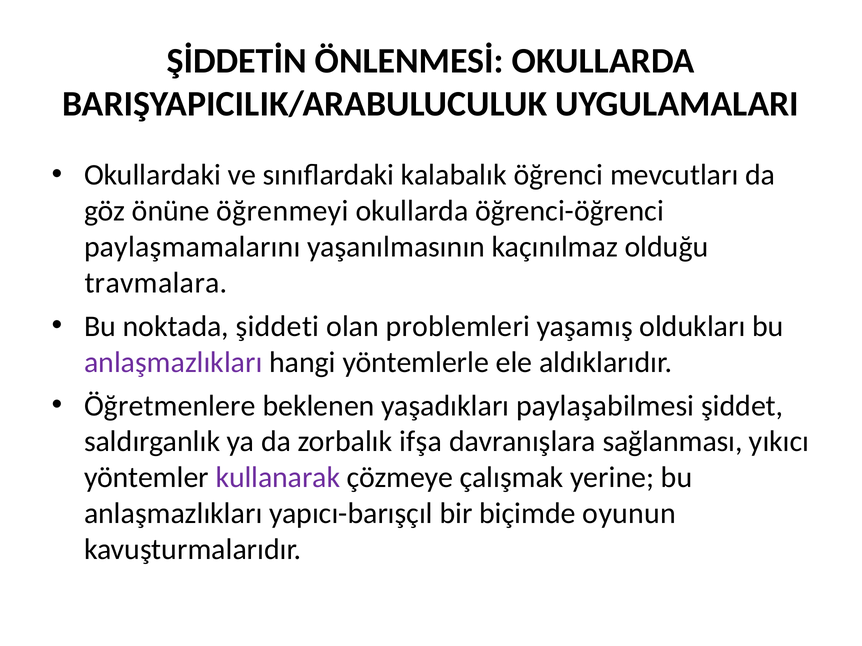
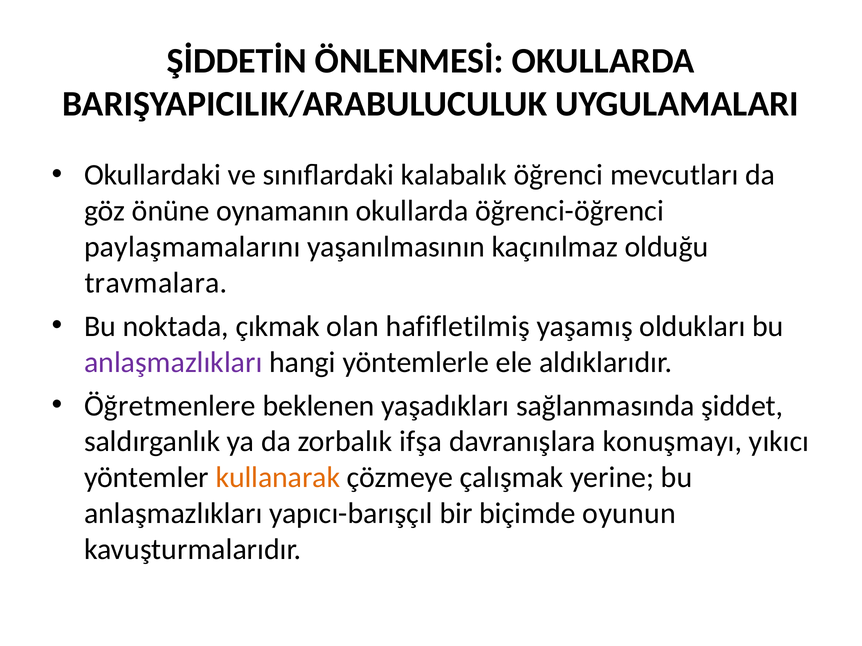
öğrenmeyi: öğrenmeyi -> oynamanın (283, 211)
şiddeti: şiddeti -> çıkmak (278, 327)
problemleri: problemleri -> hafifletilmiş (458, 327)
paylaşabilmesi: paylaşabilmesi -> sağlanmasında (605, 406)
sağlanması: sağlanması -> konuşmayı (672, 442)
kullanarak colour: purple -> orange (278, 478)
